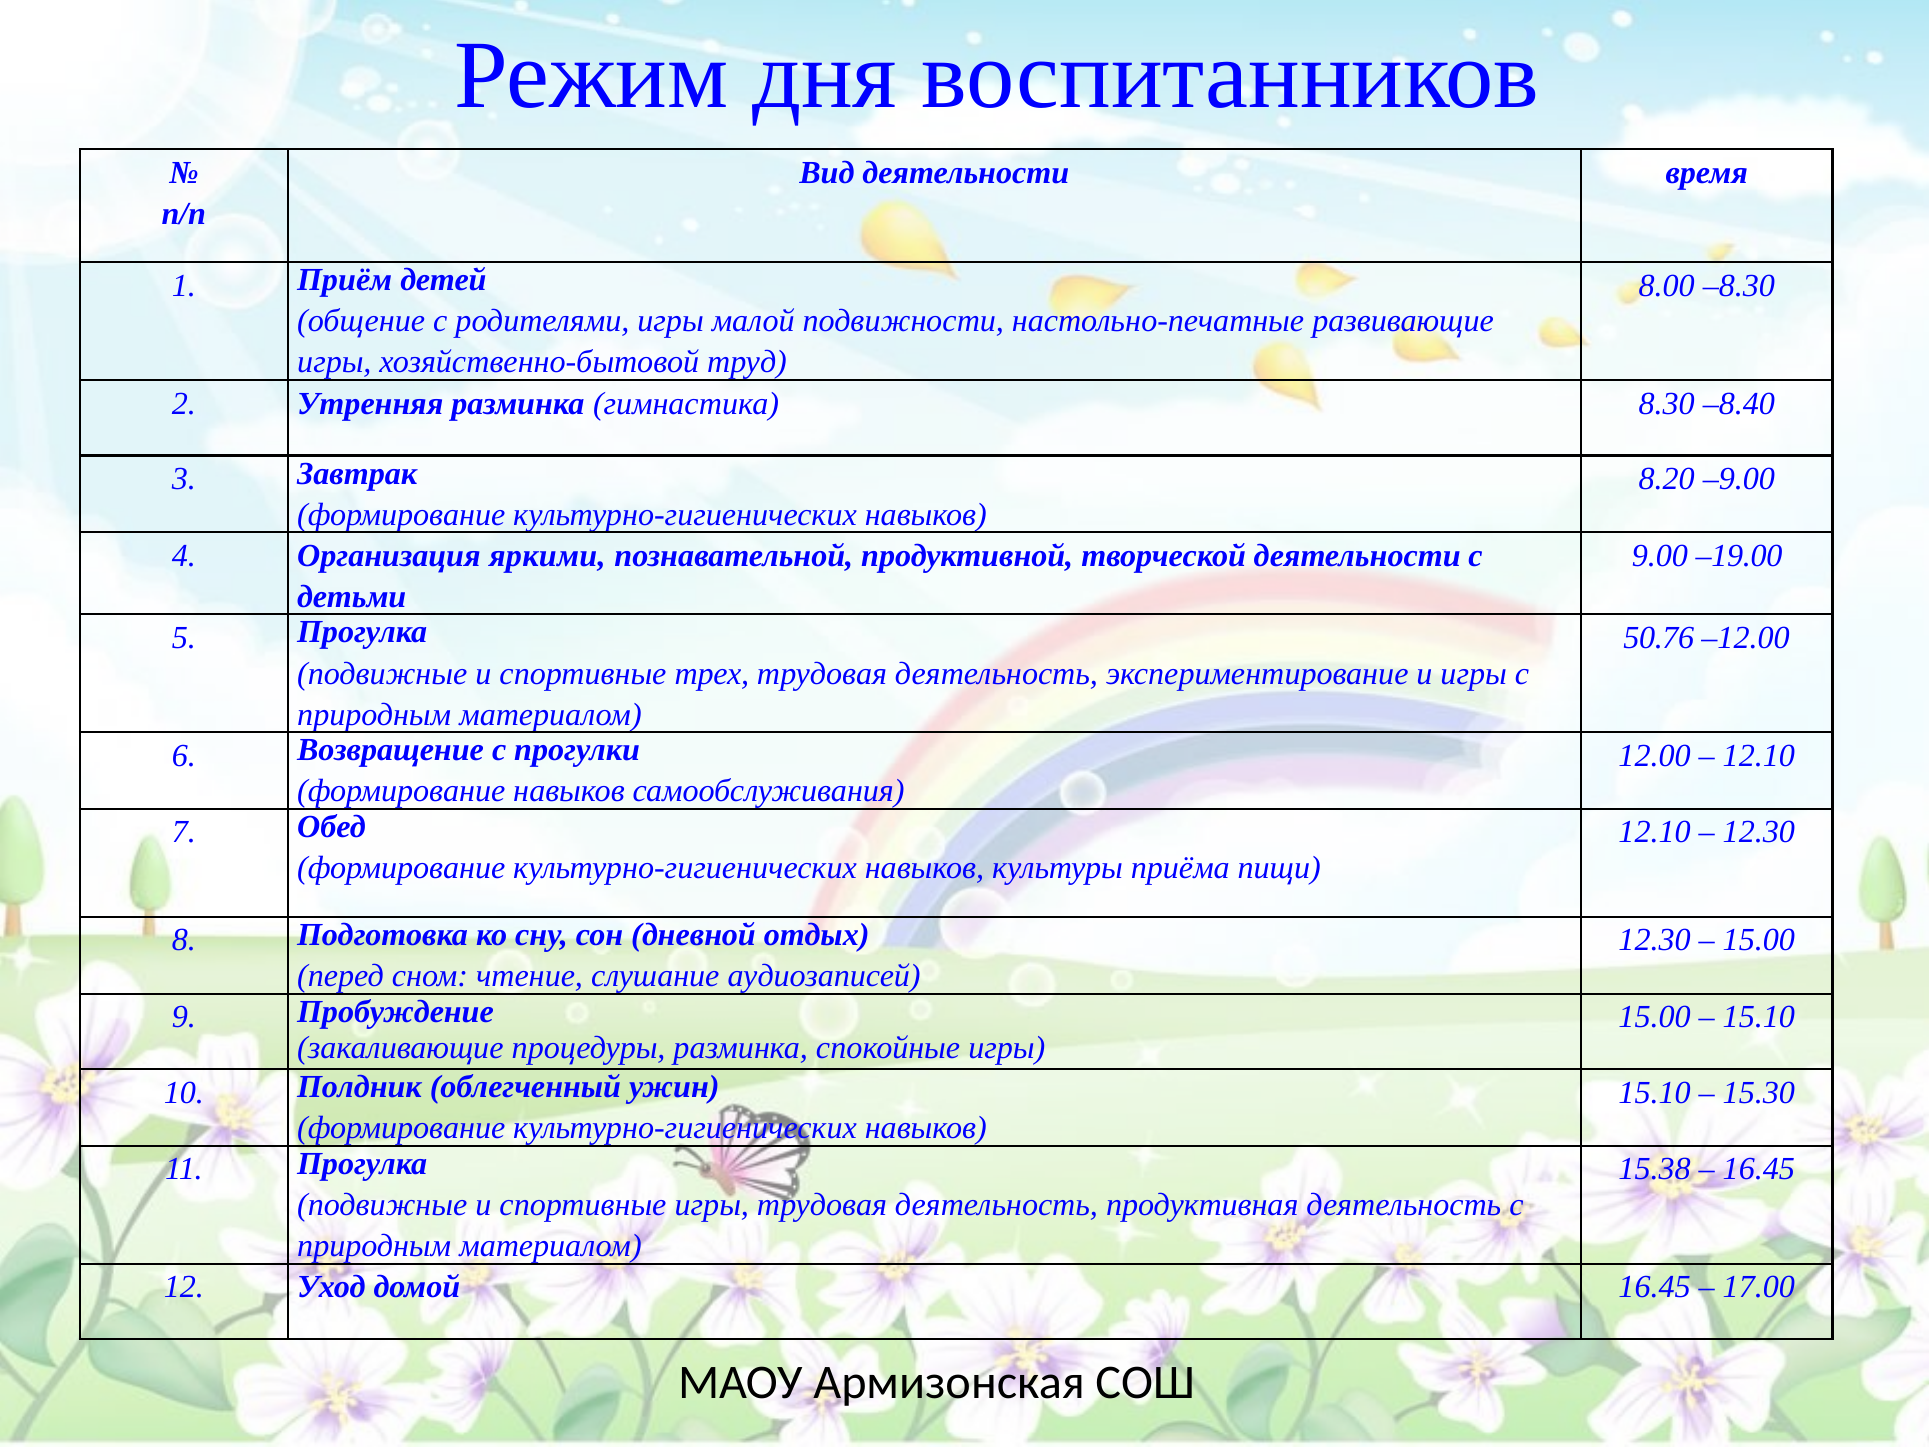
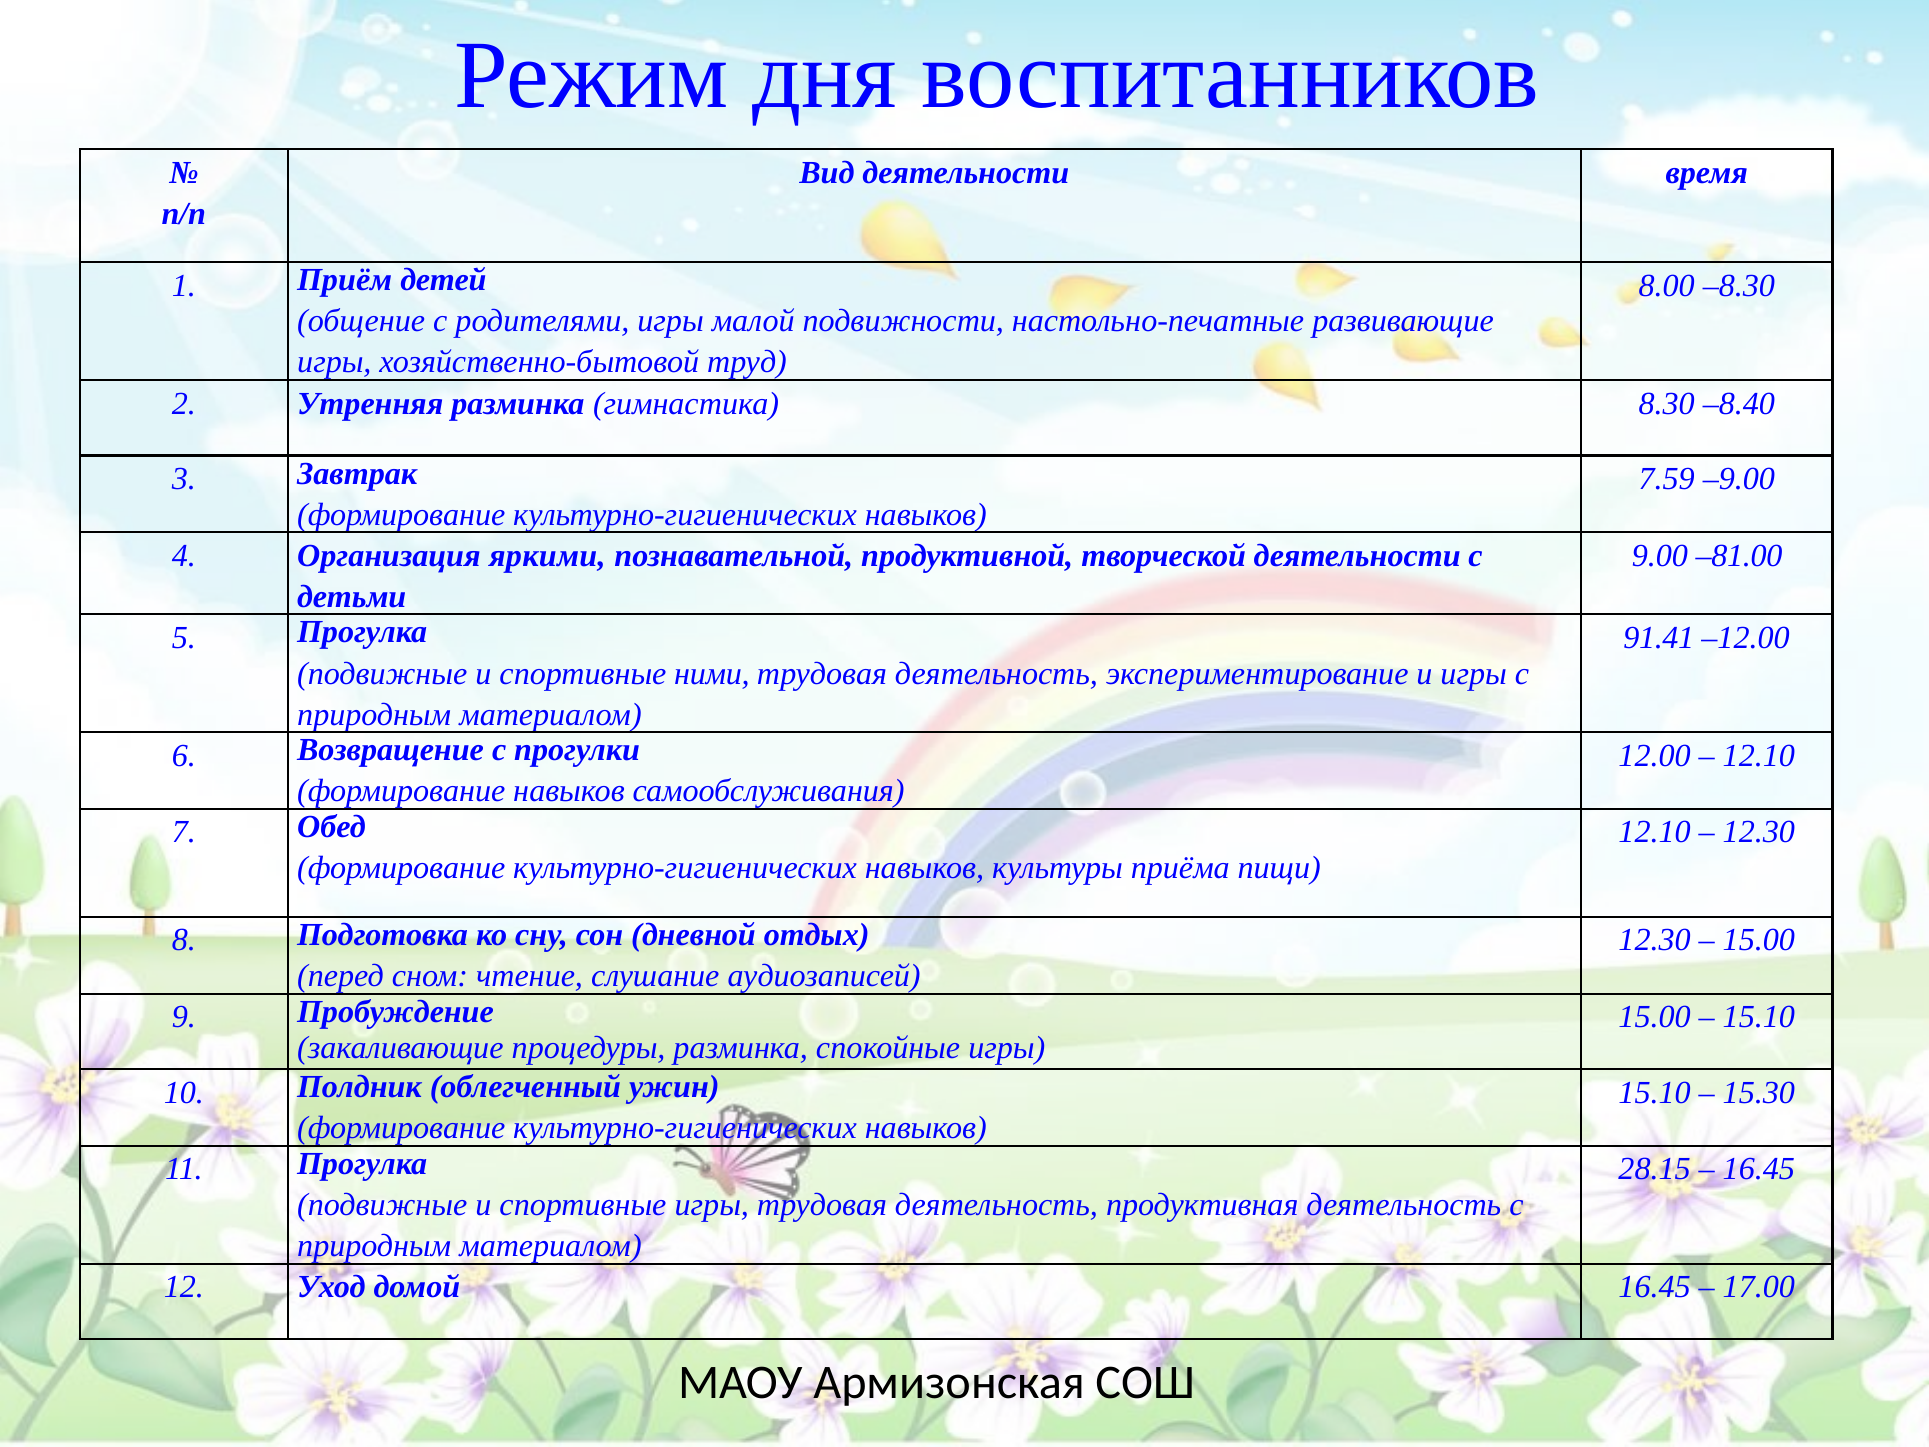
8.20: 8.20 -> 7.59 (1667, 479)
–19.00: –19.00 -> –81.00 (1739, 555)
50.76: 50.76 -> 91.41 (1659, 638)
трех: трех -> ними (712, 673)
15.38: 15.38 -> 28.15 (1655, 1169)
